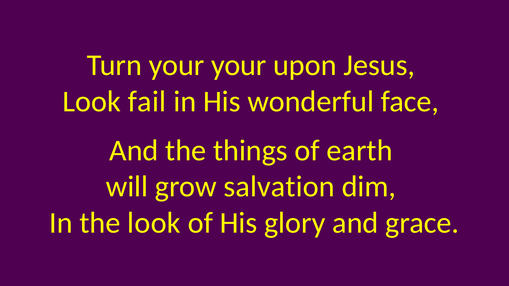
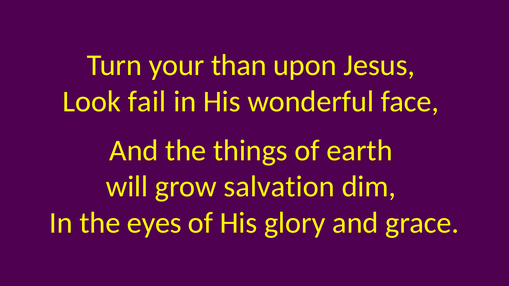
your your: your -> than (239, 65)
the look: look -> eyes (154, 223)
